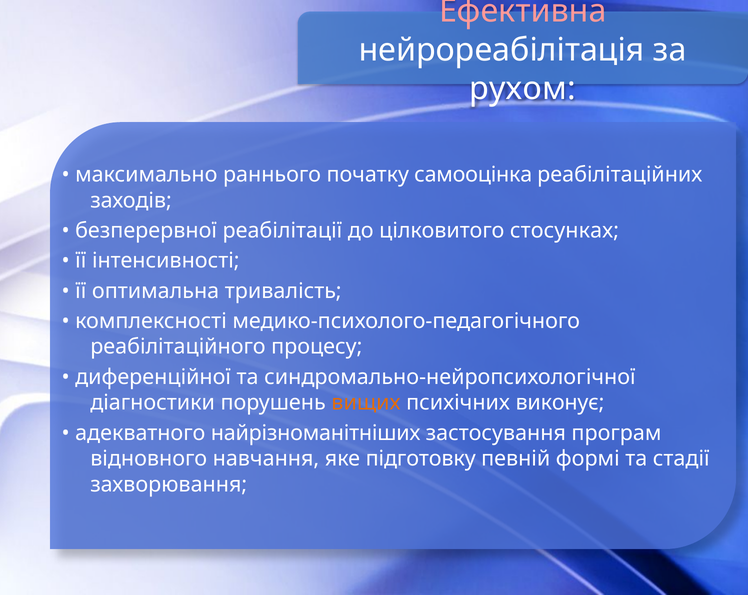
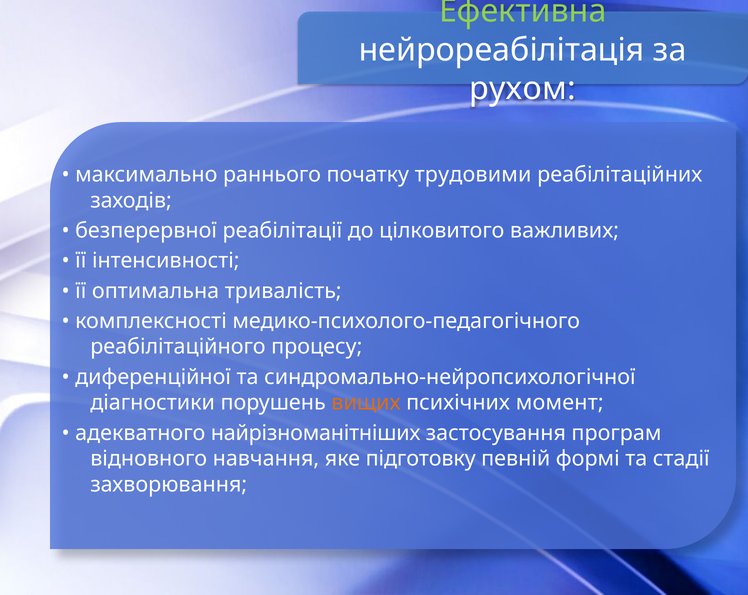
Ефективна colour: pink -> light green (523, 11)
самооцінка: самооцінка -> трудовими (473, 175)
стосунках: стосунках -> важливих (565, 231)
виконує: виконує -> момент (560, 403)
